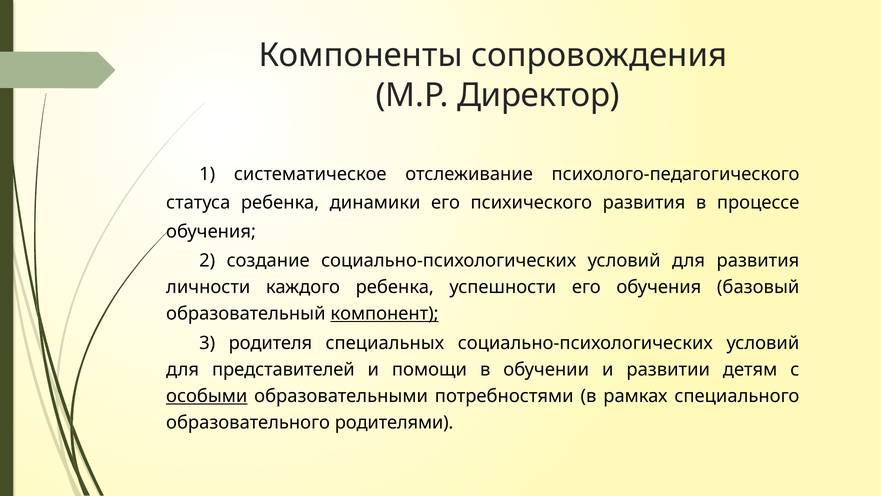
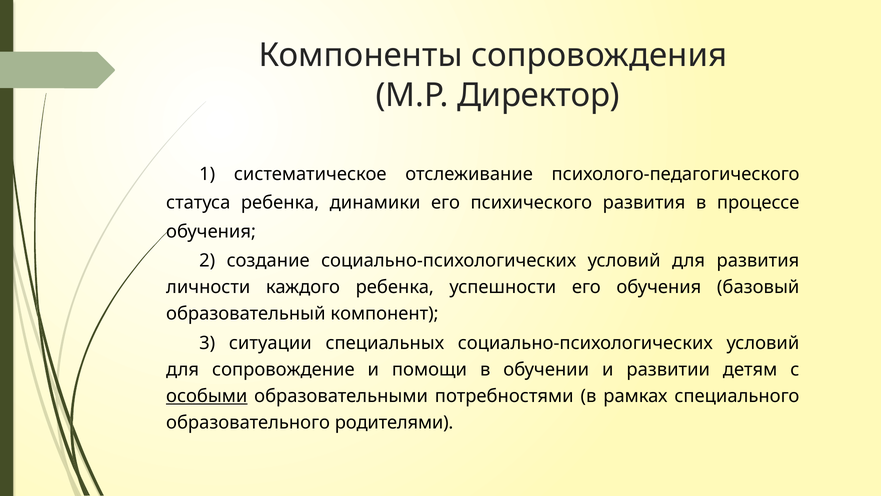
компонент underline: present -> none (385, 313)
родителя: родителя -> ситуации (270, 343)
представителей: представителей -> сопровождение (283, 369)
